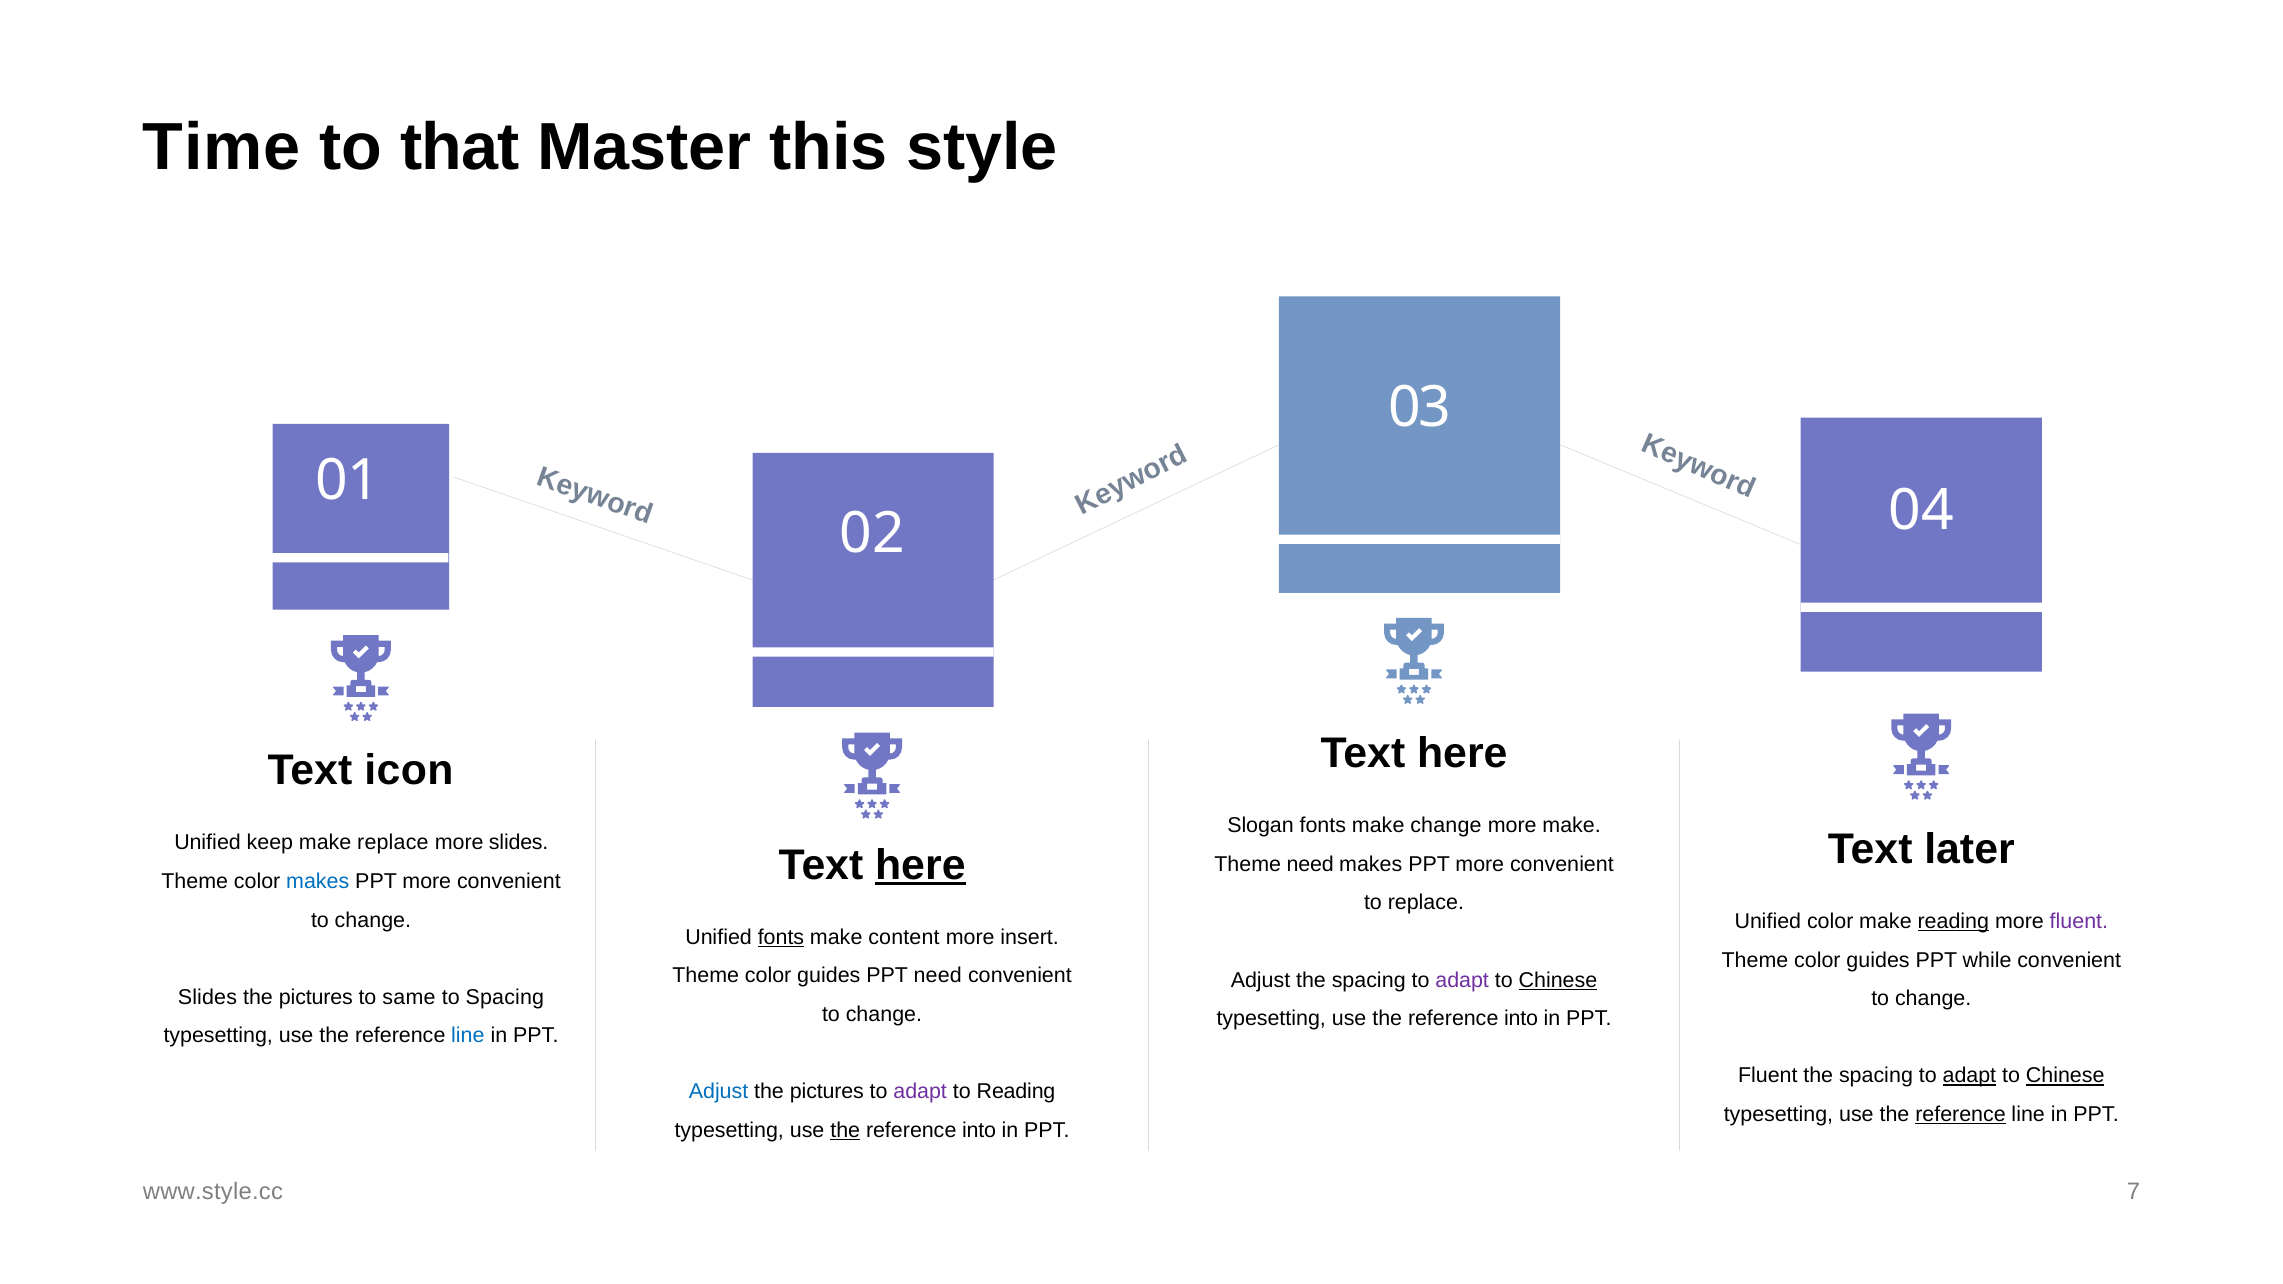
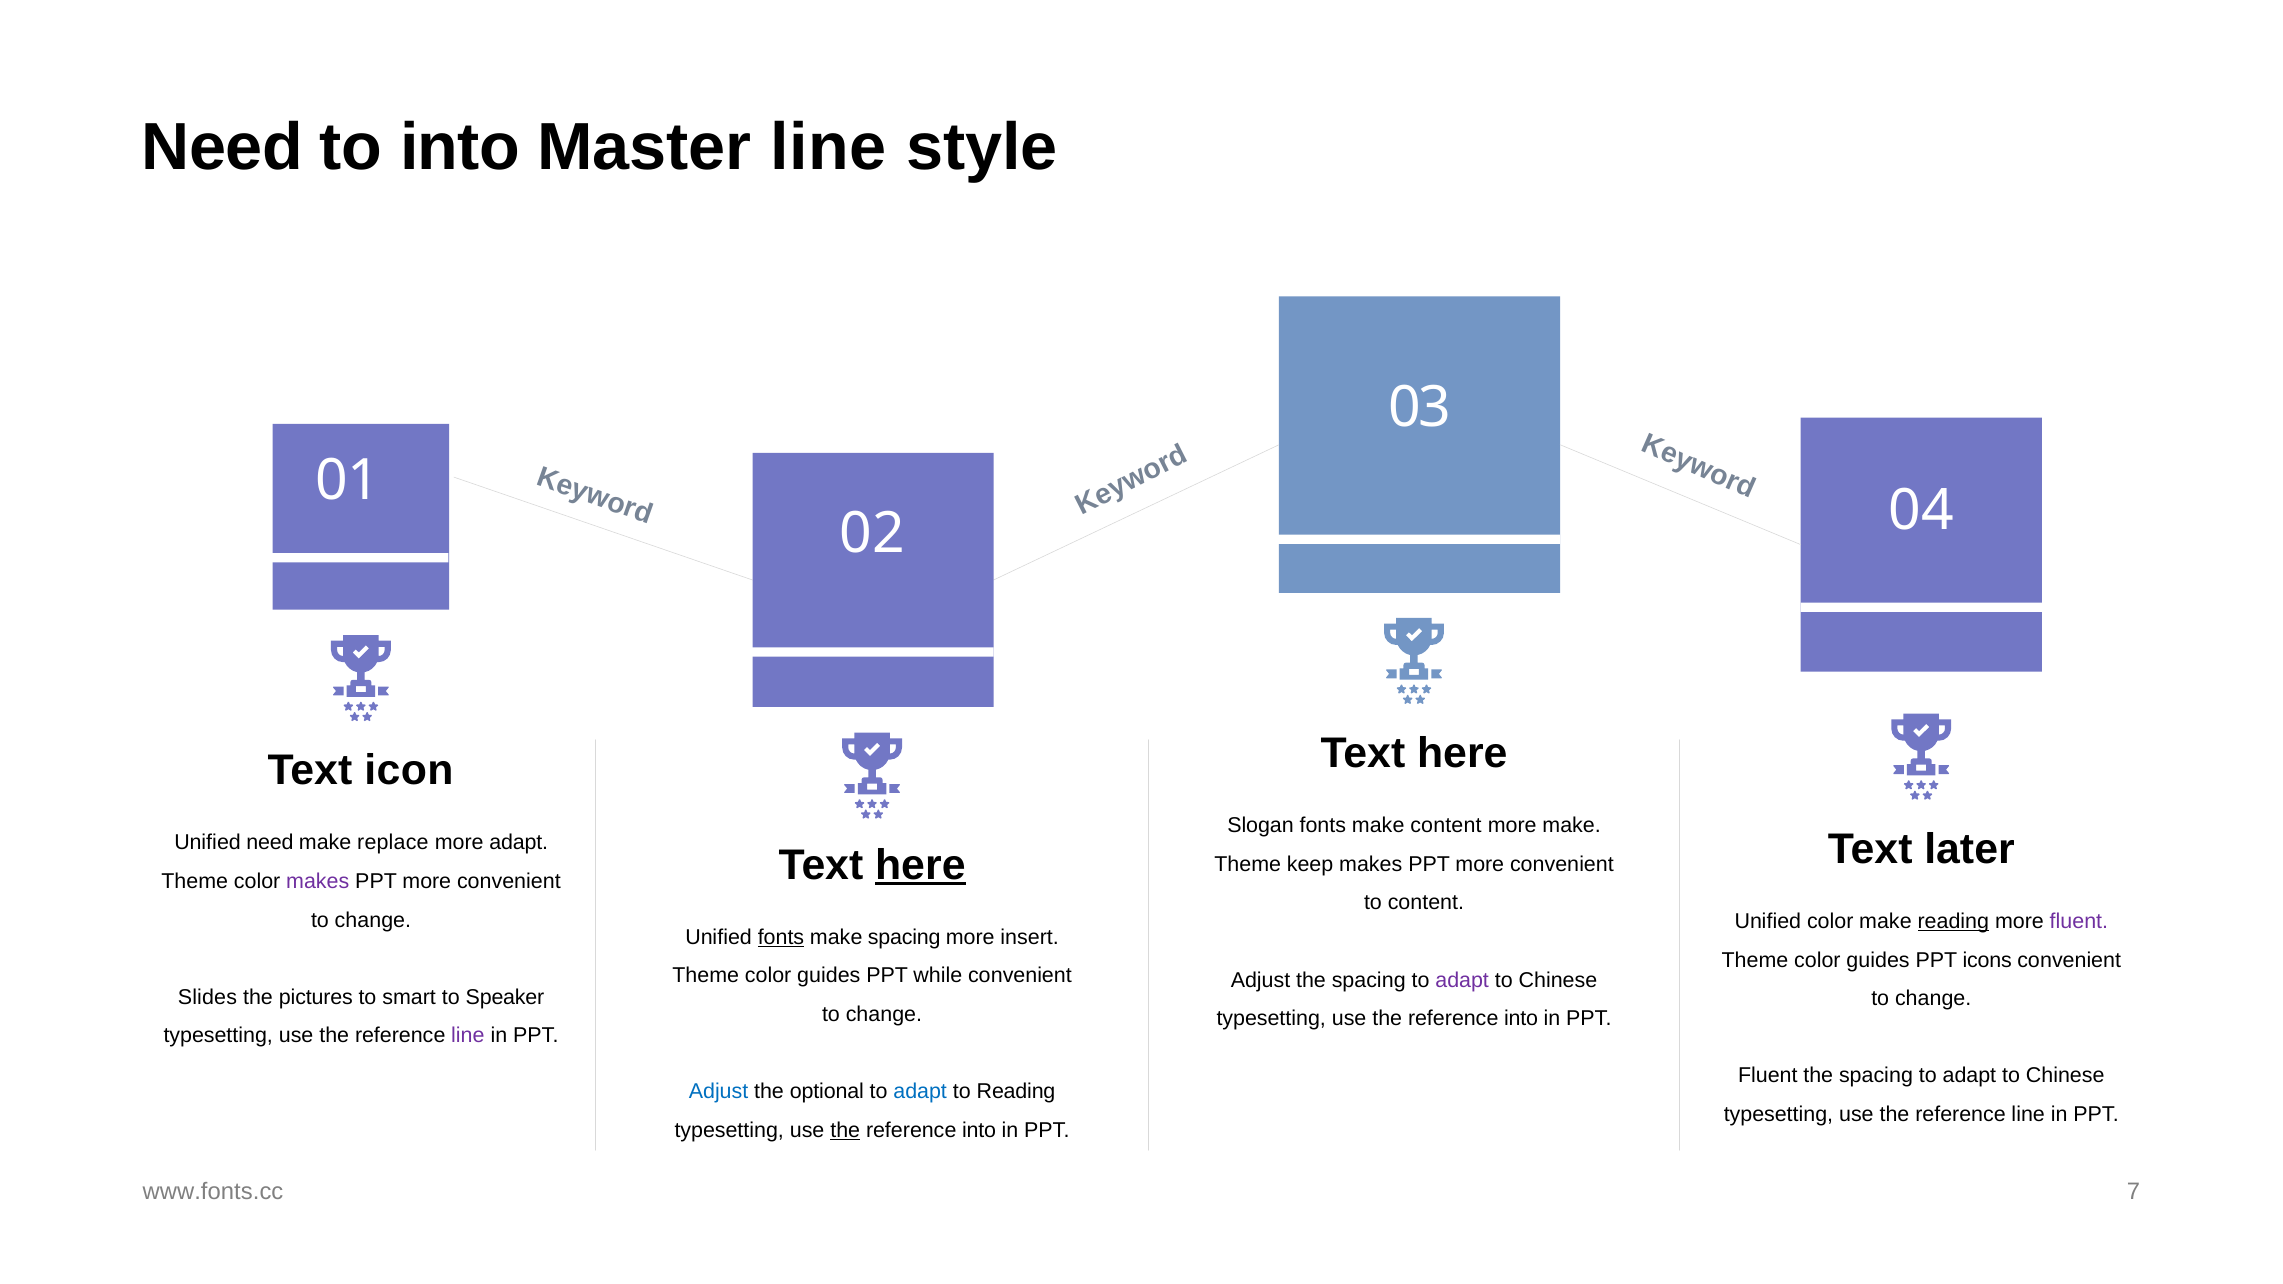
Time: Time -> Need (222, 148)
to that: that -> into (460, 148)
Master this: this -> line (828, 148)
make change: change -> content (1446, 826)
Unified keep: keep -> need (270, 843)
more slides: slides -> adapt (519, 843)
Theme need: need -> keep (1310, 864)
makes colour: blue -> purple (318, 882)
to replace: replace -> content (1426, 903)
make content: content -> spacing (904, 937)
while: while -> icons (1987, 960)
PPT need: need -> while (938, 976)
Chinese underline: present -> none (1558, 980)
same: same -> smart (409, 997)
to Spacing: Spacing -> Speaker (505, 997)
line colour: blue -> purple (468, 1036)
adapt underline: present -> none (1969, 1076)
Chinese underline: present -> none (2065, 1076)
pictures: pictures -> optional (827, 1092)
adapt colour: purple -> blue (920, 1092)
reference underline: present -> none (1961, 1115)
www.style.cc: www.style.cc -> www.fonts.cc (213, 1192)
